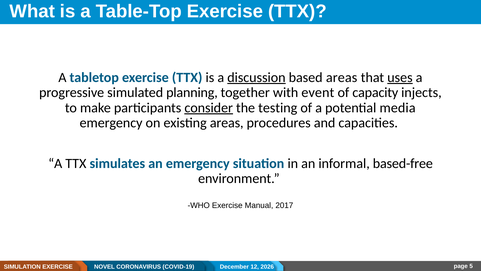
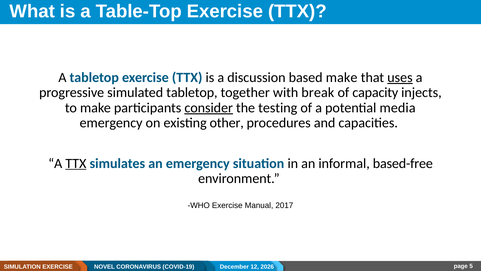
discussion underline: present -> none (256, 77)
based areas: areas -> make (342, 77)
simulated planning: planning -> tabletop (192, 92)
event: event -> break (318, 92)
existing areas: areas -> other (227, 123)
TTX underline: none -> present (76, 163)
